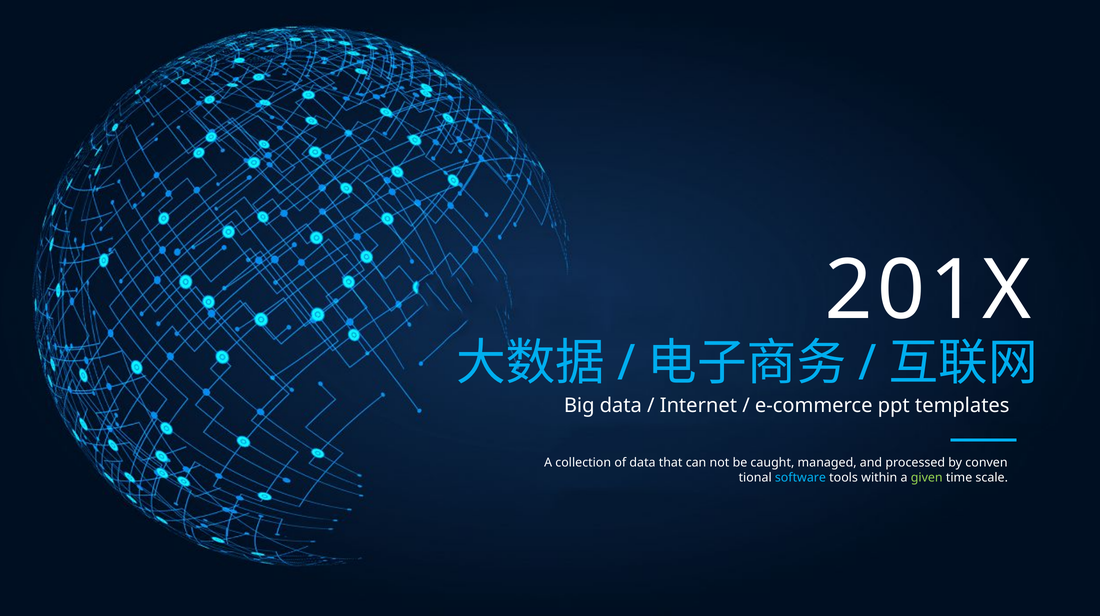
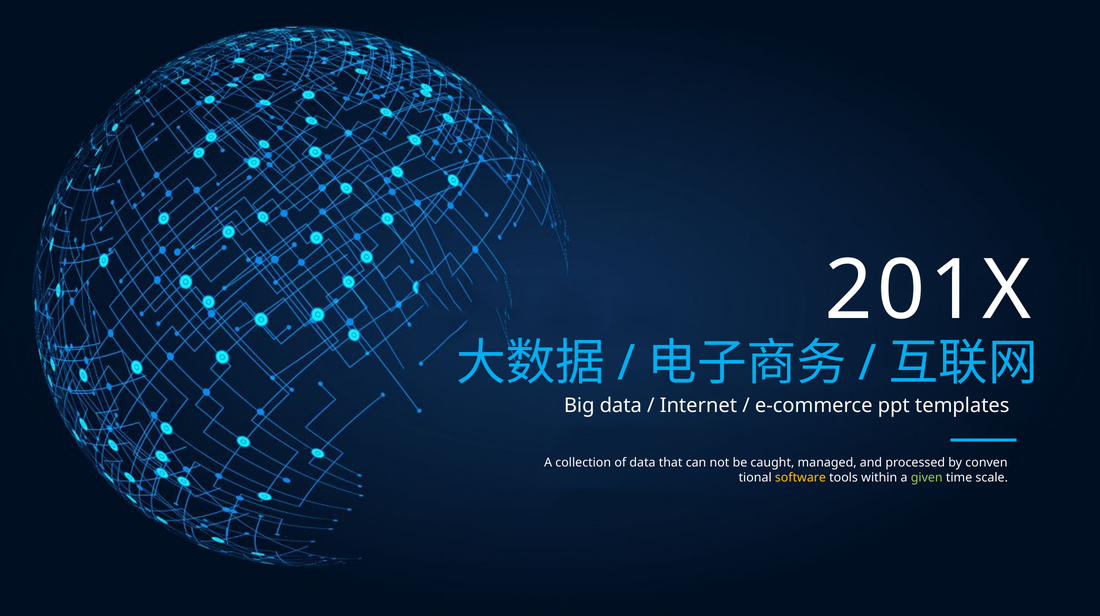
software colour: light blue -> yellow (800, 477)
